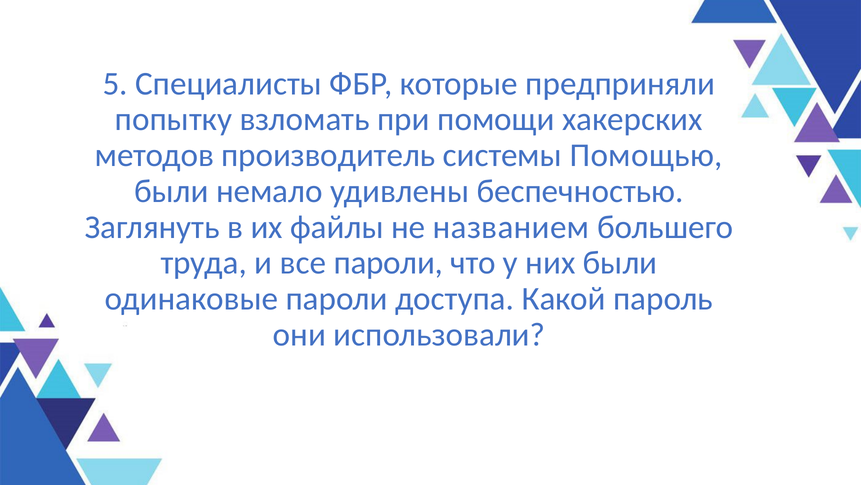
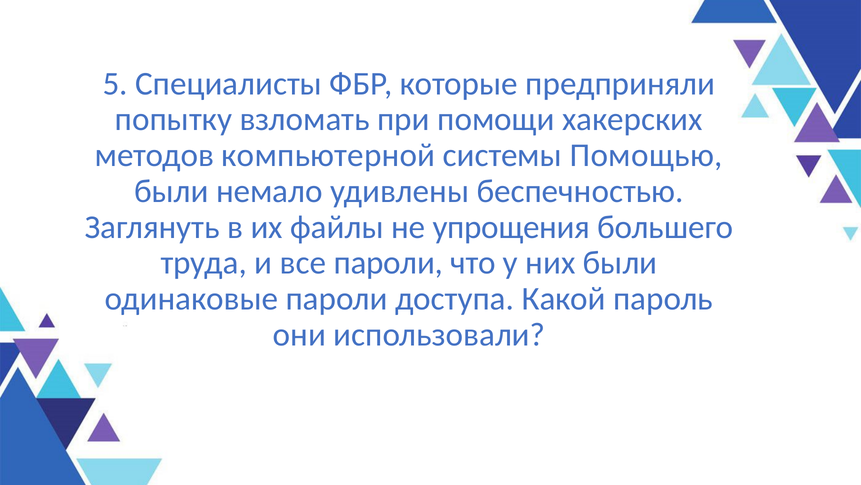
производитель: производитель -> компьютерной (328, 155)
названием: названием -> упрощения (511, 227)
